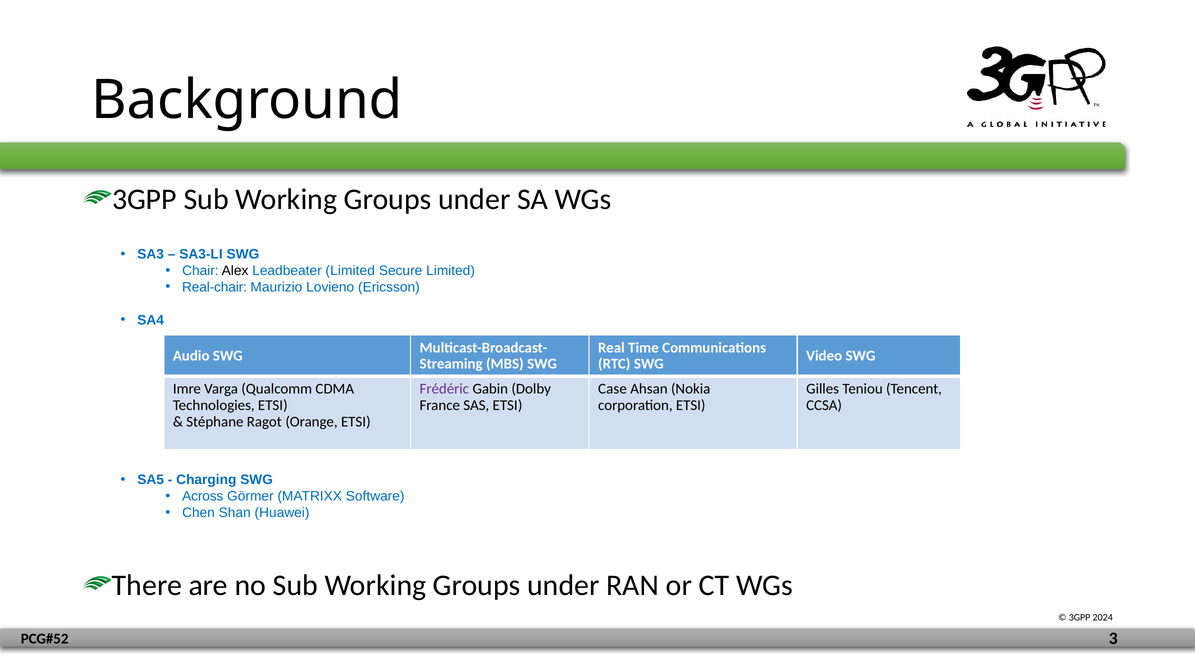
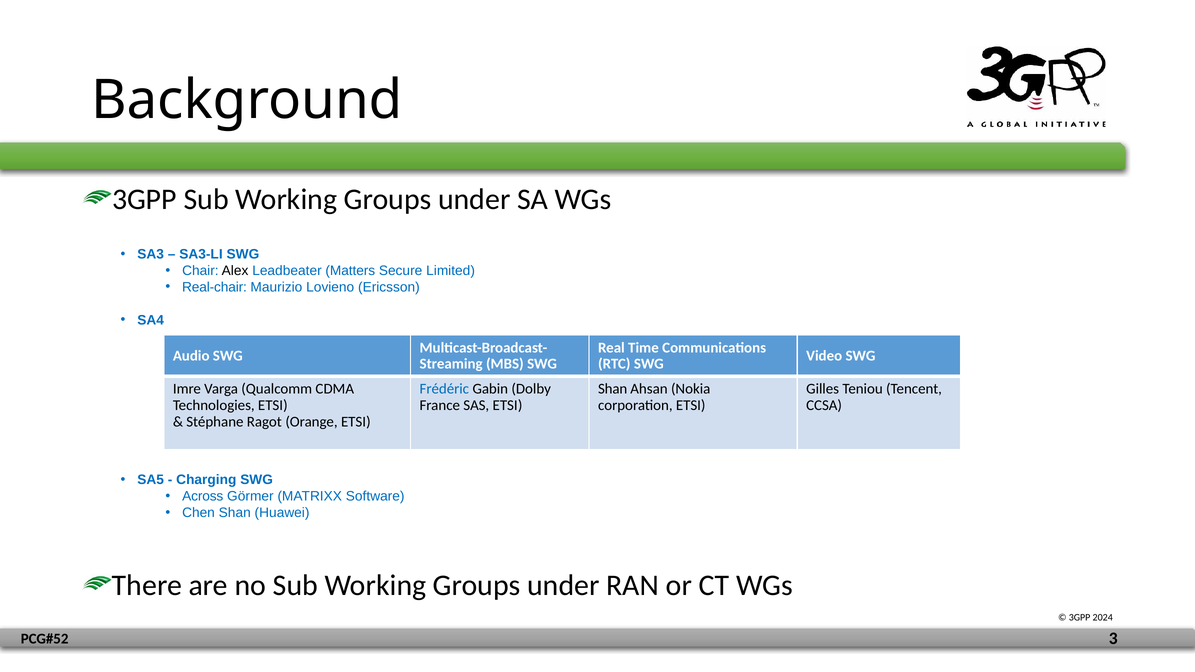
Leadbeater Limited: Limited -> Matters (350, 271)
Frédéric colour: purple -> blue (444, 389)
Case: Case -> Shan (613, 389)
